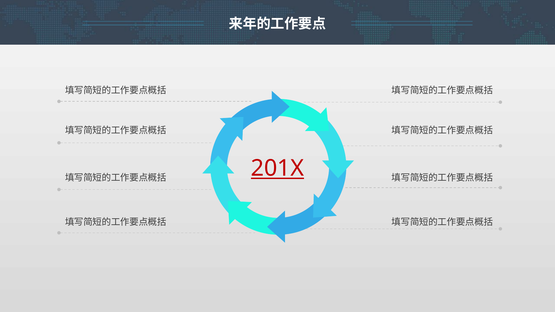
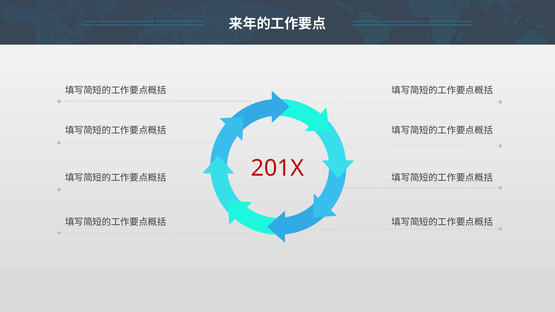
201X underline: present -> none (277, 168)
